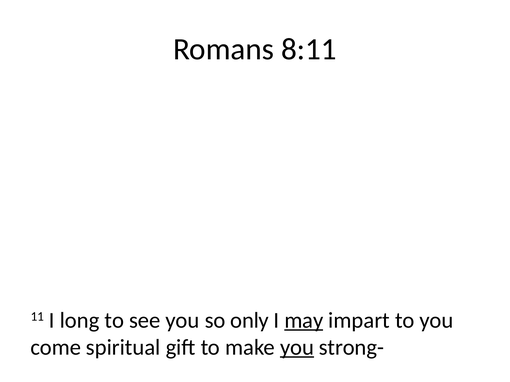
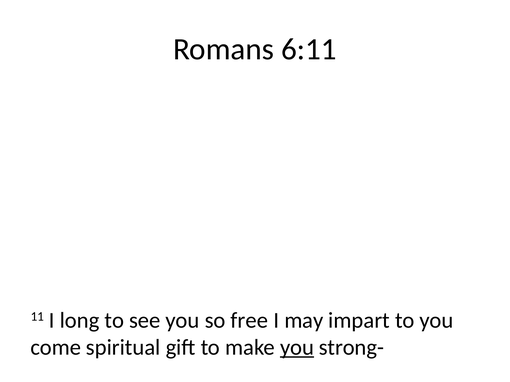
8:11: 8:11 -> 6:11 (309, 49)
only: only -> free (249, 321)
may underline: present -> none (304, 321)
